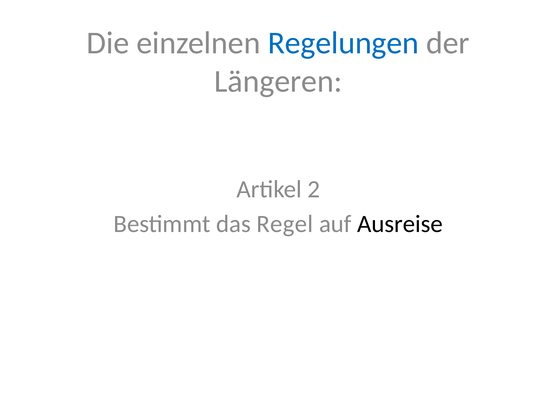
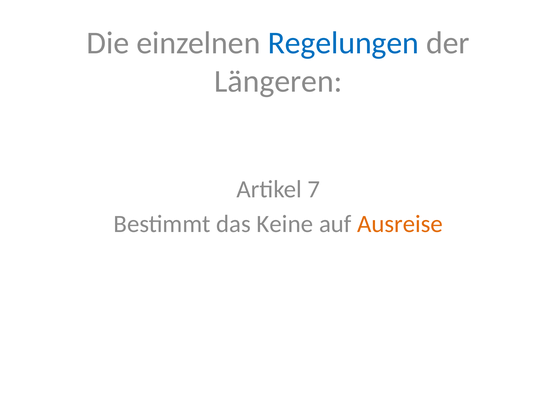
2: 2 -> 7 (314, 189)
Regel: Regel -> Keine (285, 224)
Ausreise colour: black -> orange (400, 224)
